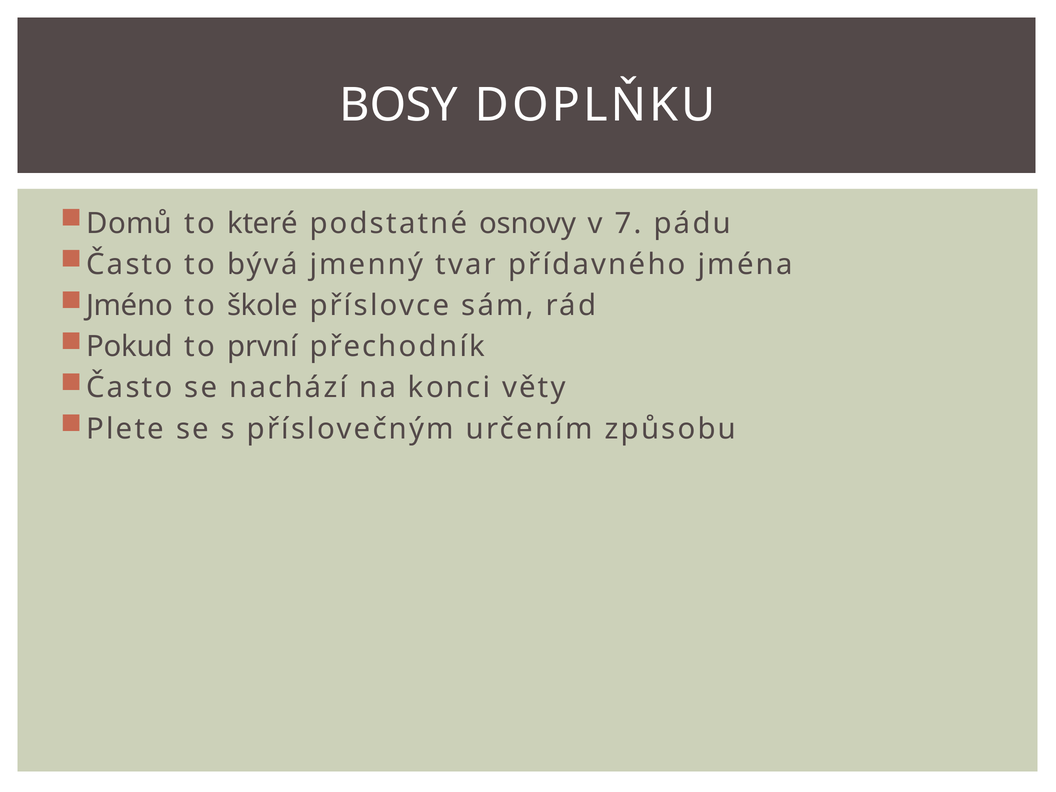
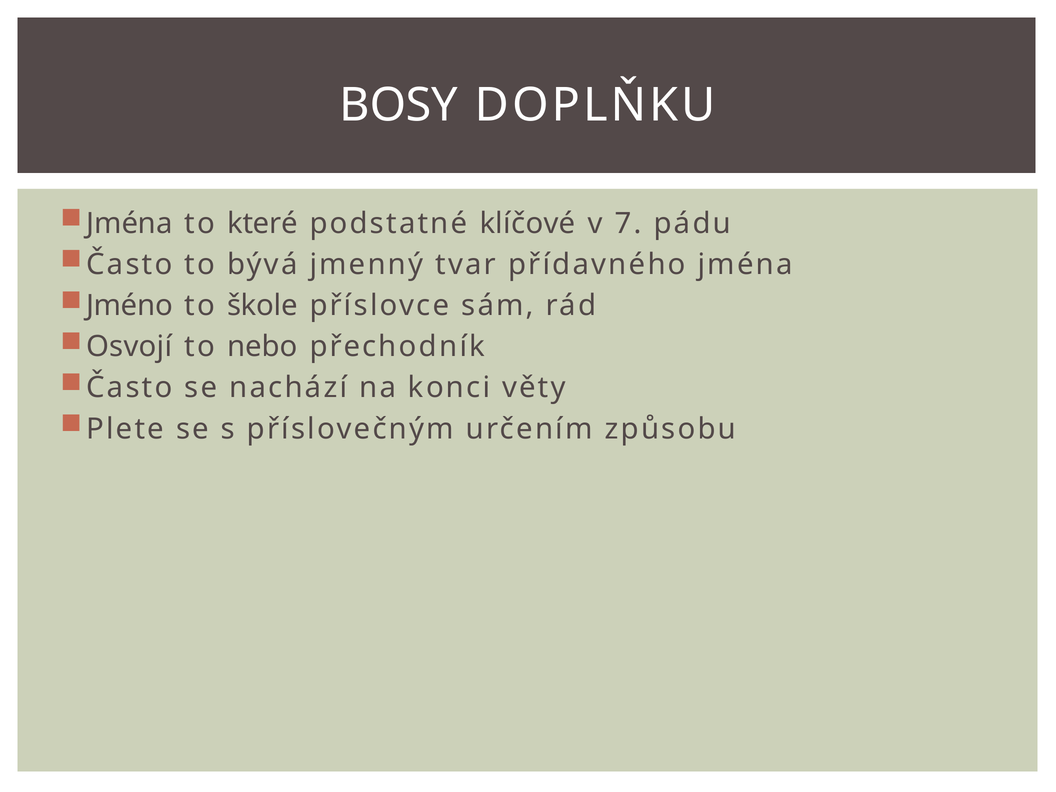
Domů: Domů -> Jména (129, 223)
osnovy: osnovy -> klíčové (527, 223)
Pokud: Pokud -> Osvojí (129, 347)
první: první -> nebo (262, 347)
